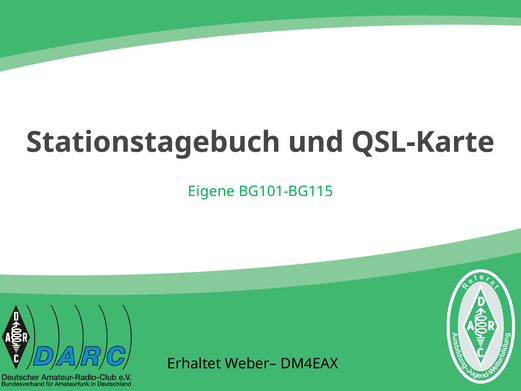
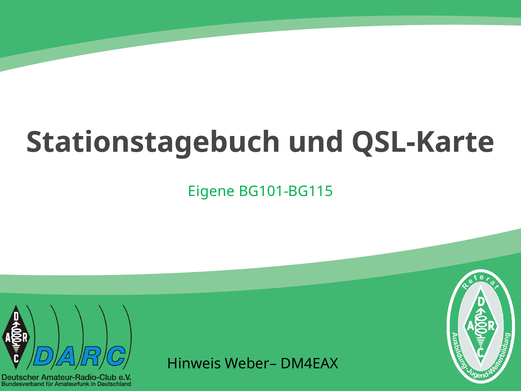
Erhaltet: Erhaltet -> Hinweis (194, 364)
